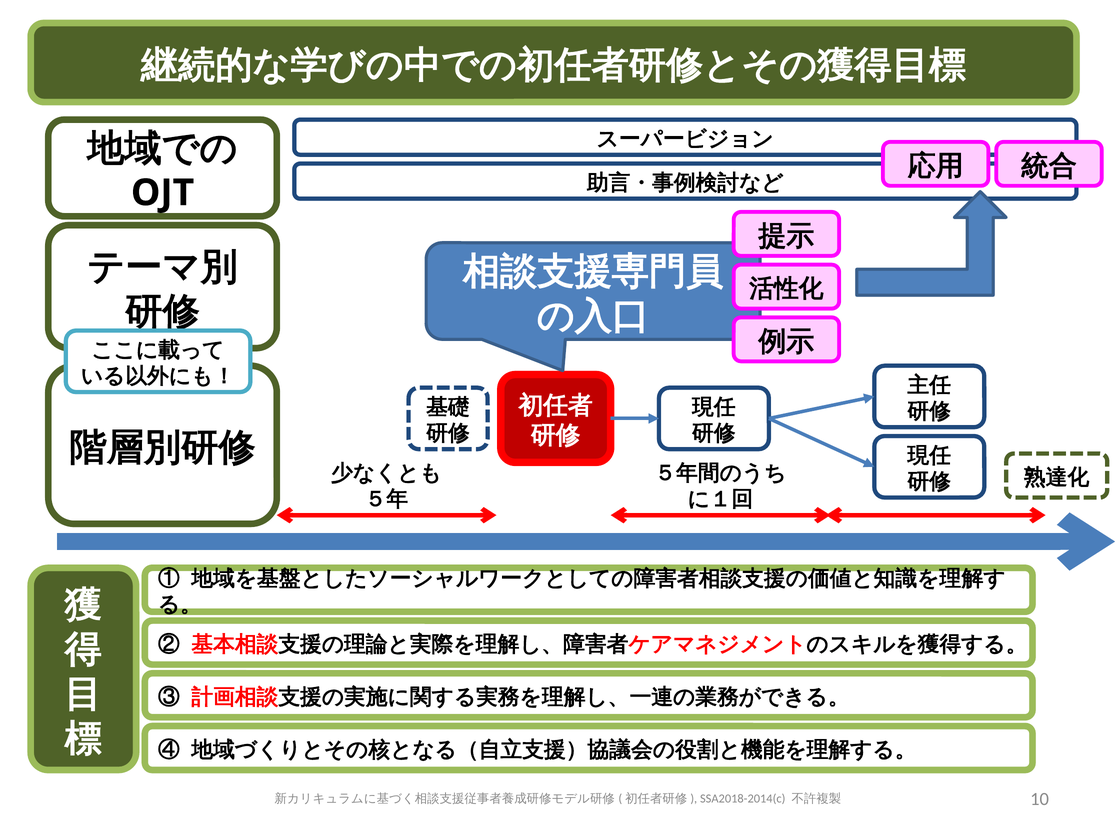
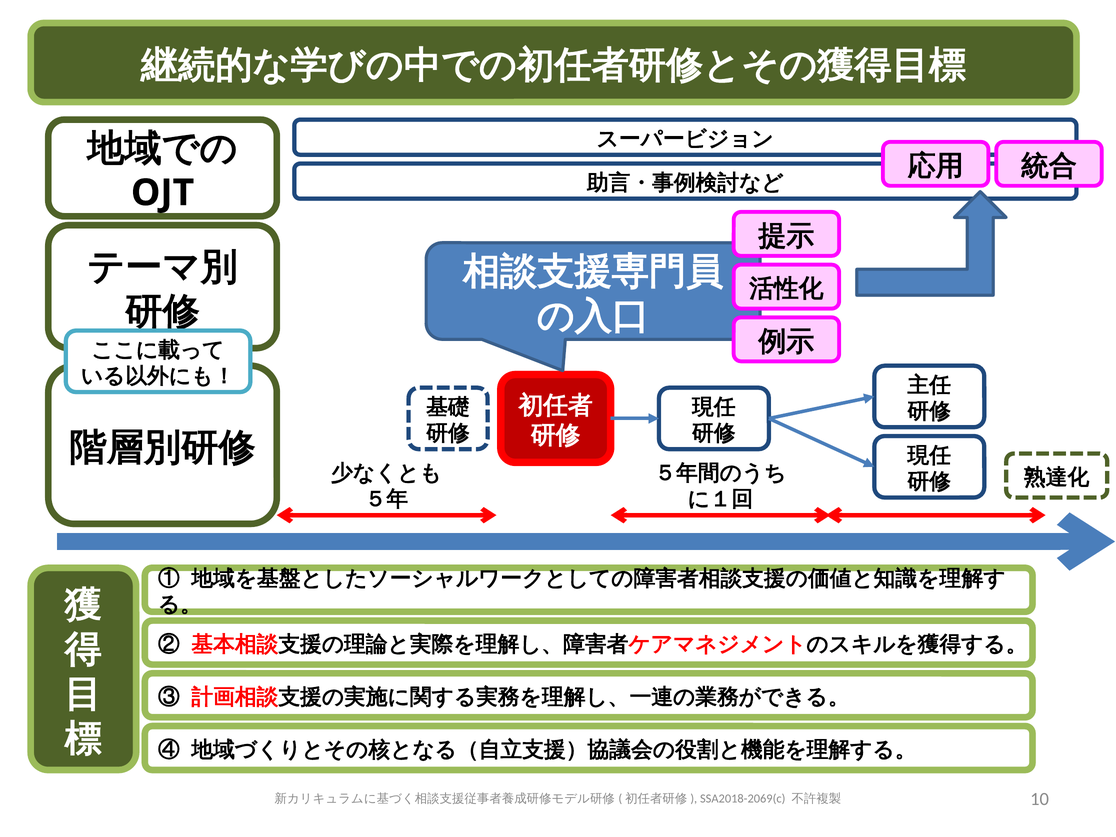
SSA2018-2014(c: SSA2018-2014(c -> SSA2018-2069(c (743, 799)
